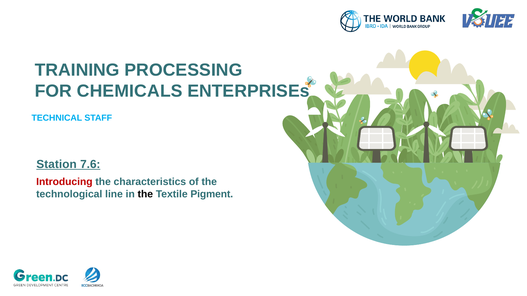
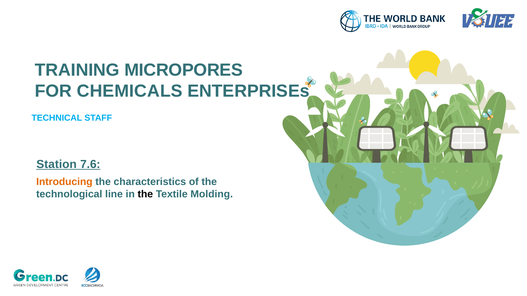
PROCESSING: PROCESSING -> MICROPORES (184, 70)
Introducing colour: red -> orange (64, 182)
Pigment: Pigment -> Molding (212, 194)
